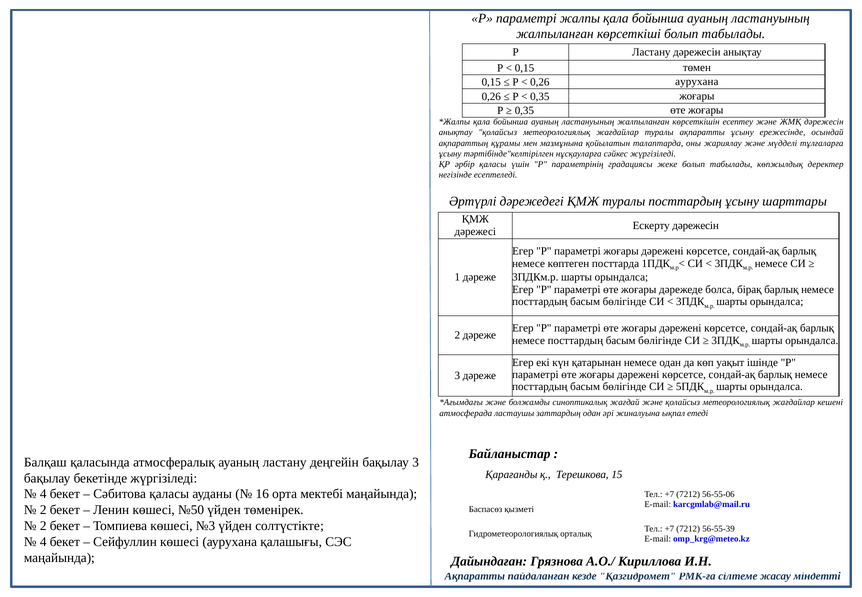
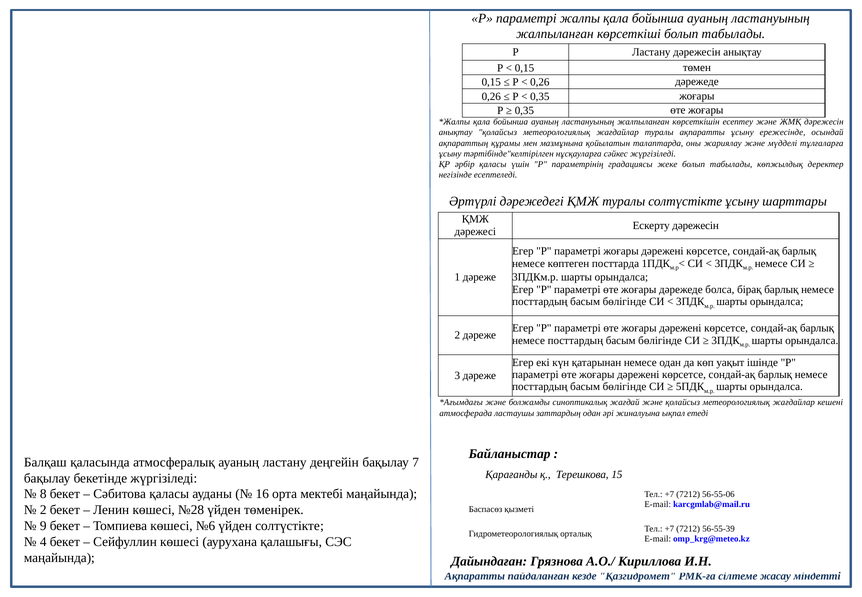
0,26 аурухана: аурухана -> дәрежеде (697, 82)
туралы посттардың: посттардың -> солтүстікте (685, 201)
бақылау 3: 3 -> 7 (416, 462)
4: 4 -> 8 (43, 494)
№50: №50 -> №28 (191, 510)
2: 2 -> 9 (43, 526)
№3: №3 -> №6 (206, 526)
